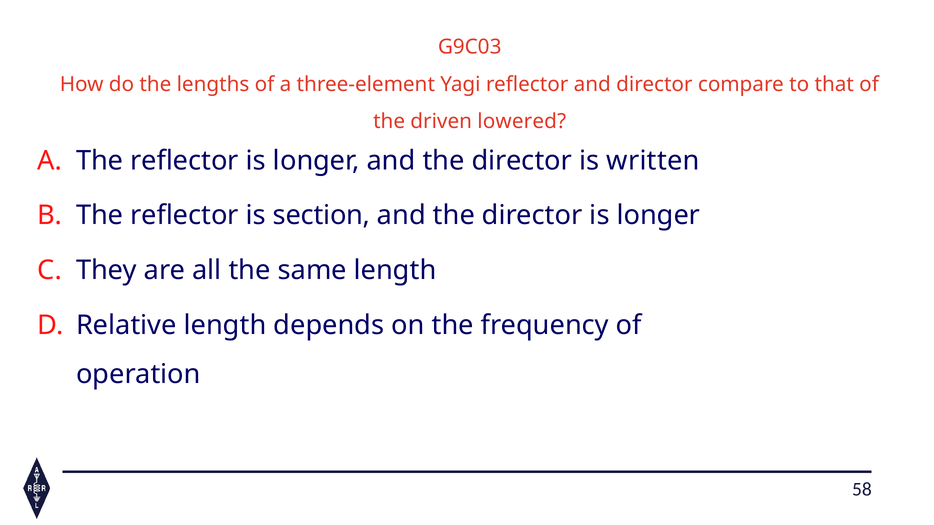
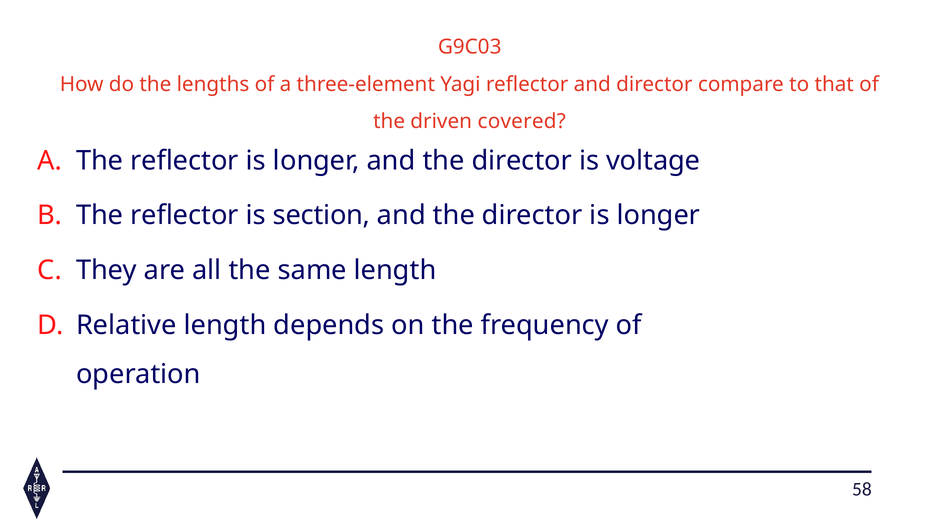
driven lowered: lowered -> covered (522, 122)
written: written -> voltage (653, 161)
